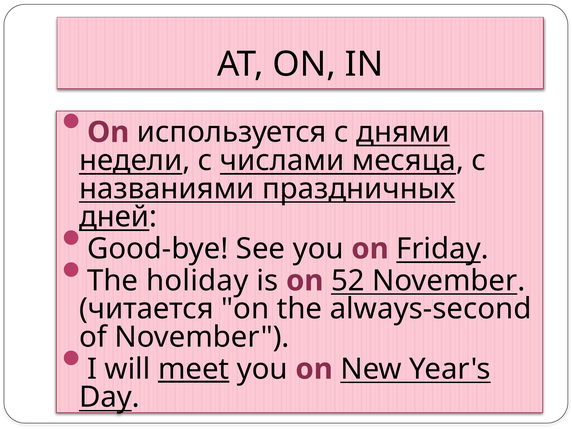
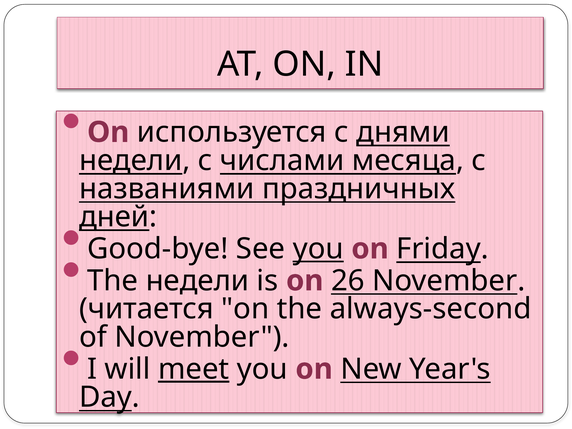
you underline: none -> present (318, 249)
The holiday: holiday -> недели (197, 281)
52: 52 -> 26 (348, 281)
